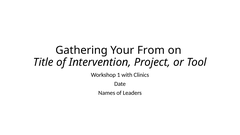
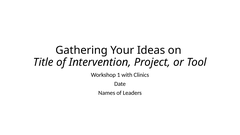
From: From -> Ideas (151, 50)
